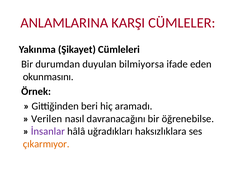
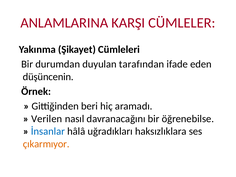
bilmiyorsa: bilmiyorsa -> tarafından (142, 64)
okunmasını: okunmasını -> düşüncenin (48, 77)
İnsanlar colour: purple -> blue (48, 131)
